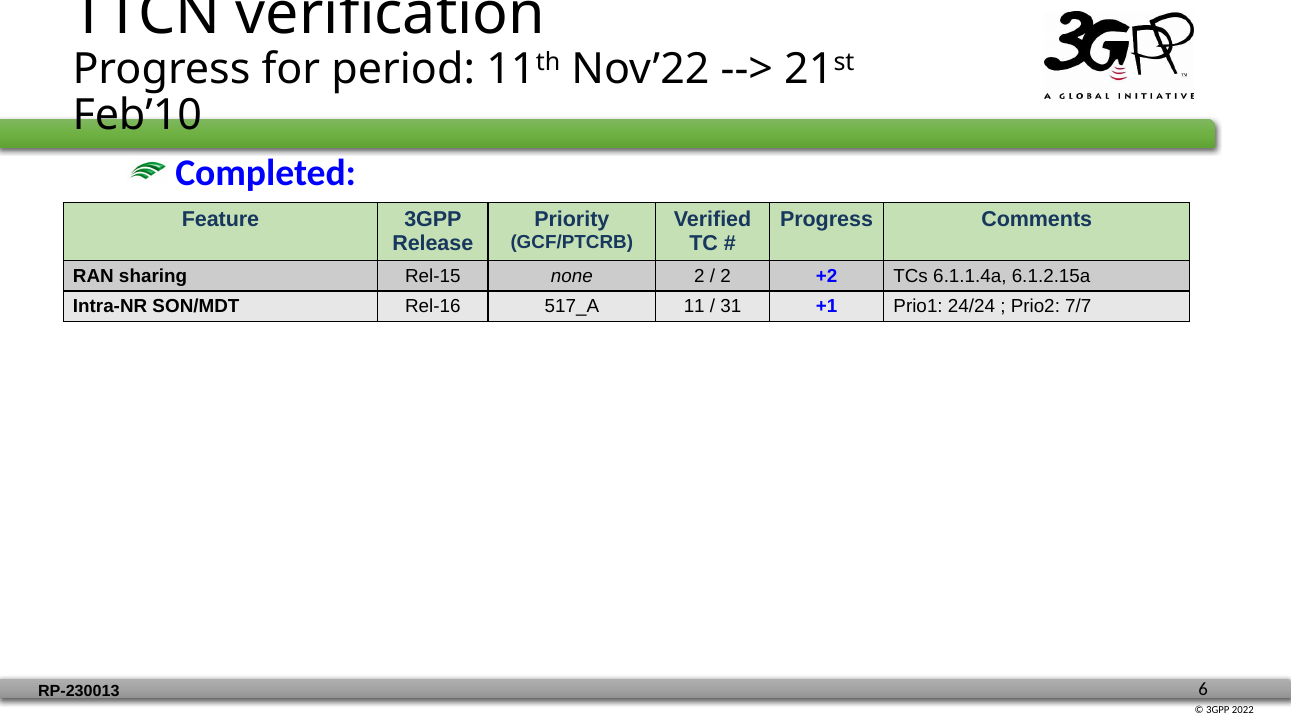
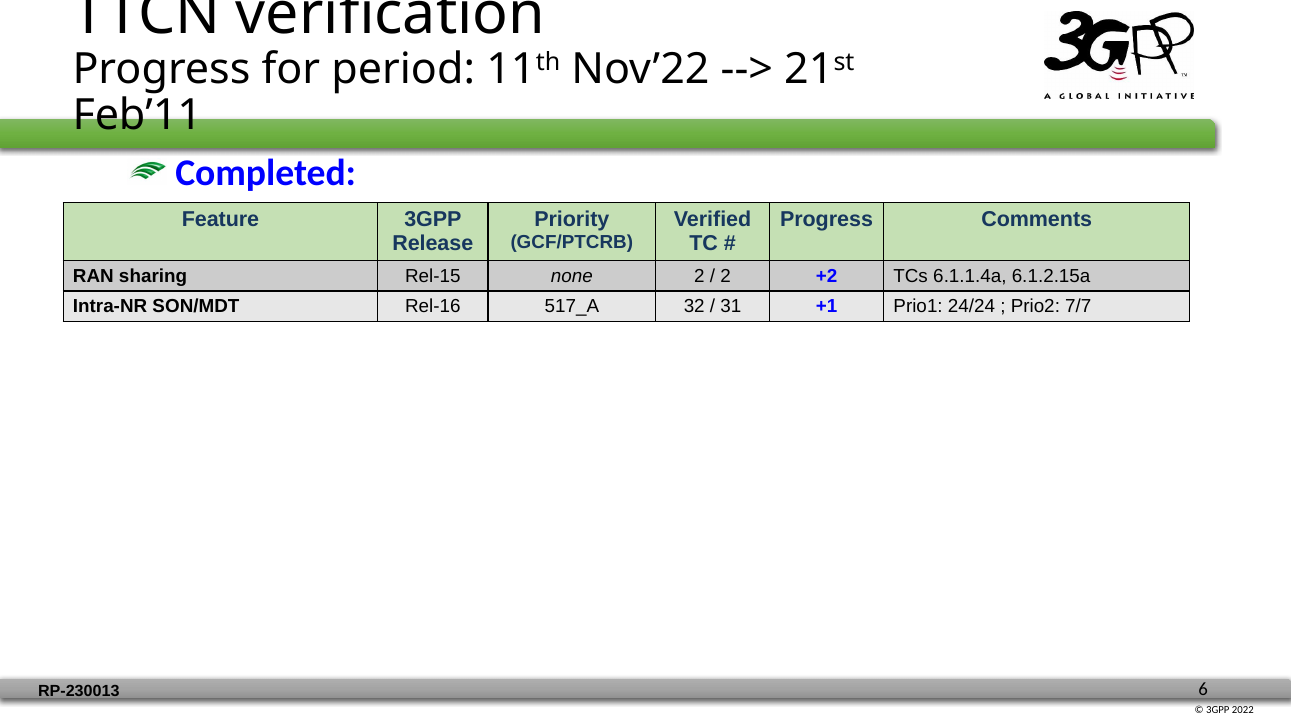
Feb’10: Feb’10 -> Feb’11 (137, 115)
11: 11 -> 32 (694, 307)
